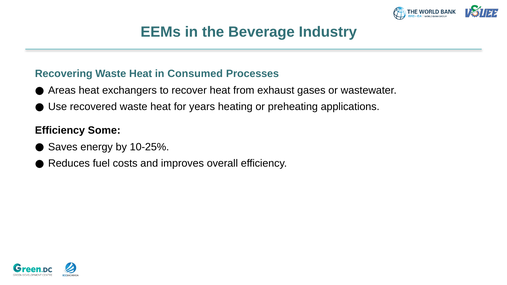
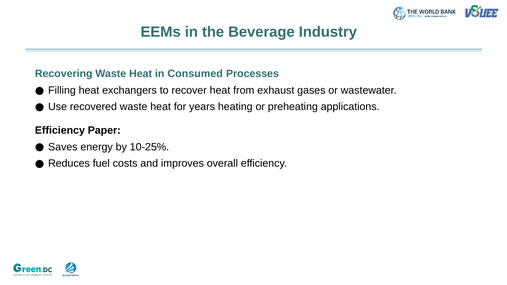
Areas: Areas -> Filling (62, 90)
Some: Some -> Paper (104, 130)
